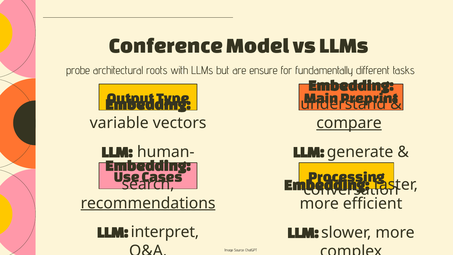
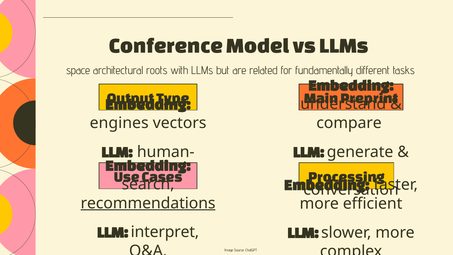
probe: probe -> space (78, 70)
ensure: ensure -> related (263, 70)
variable: variable -> engines (119, 123)
compare underline: present -> none (349, 123)
